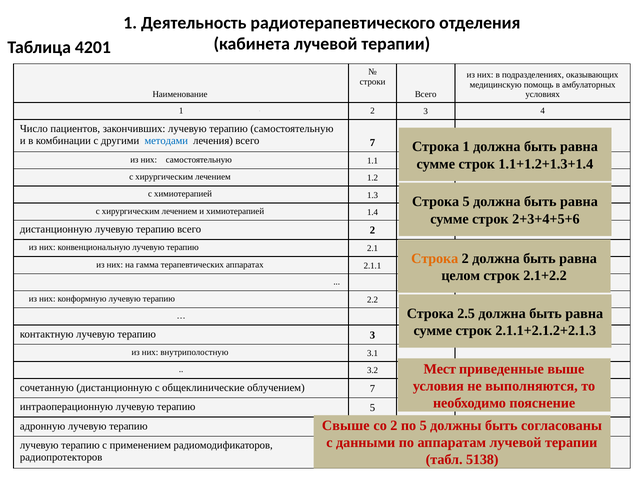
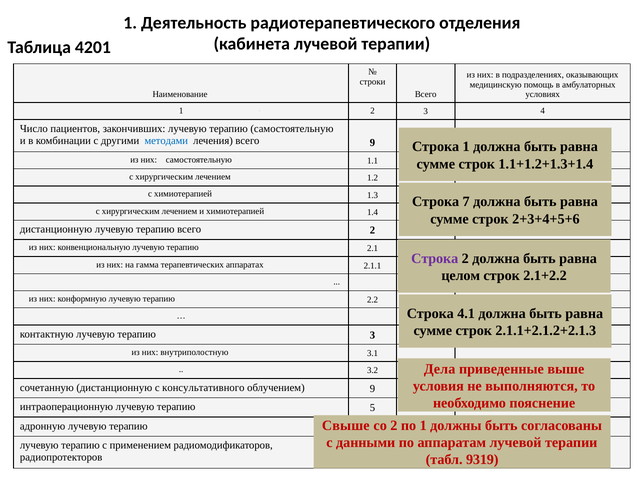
всего 7: 7 -> 9 (372, 142)
Строка 5: 5 -> 7 (466, 202)
Строка colour: orange -> purple (435, 258)
2.5: 2.5 -> 4.1 (466, 313)
Мест: Мест -> Дела (440, 369)
общеклинические: общеклинические -> консультативного (203, 387)
облучением 7: 7 -> 9 (372, 388)
по 5: 5 -> 1 (423, 425)
5138: 5138 -> 9319 (482, 459)
